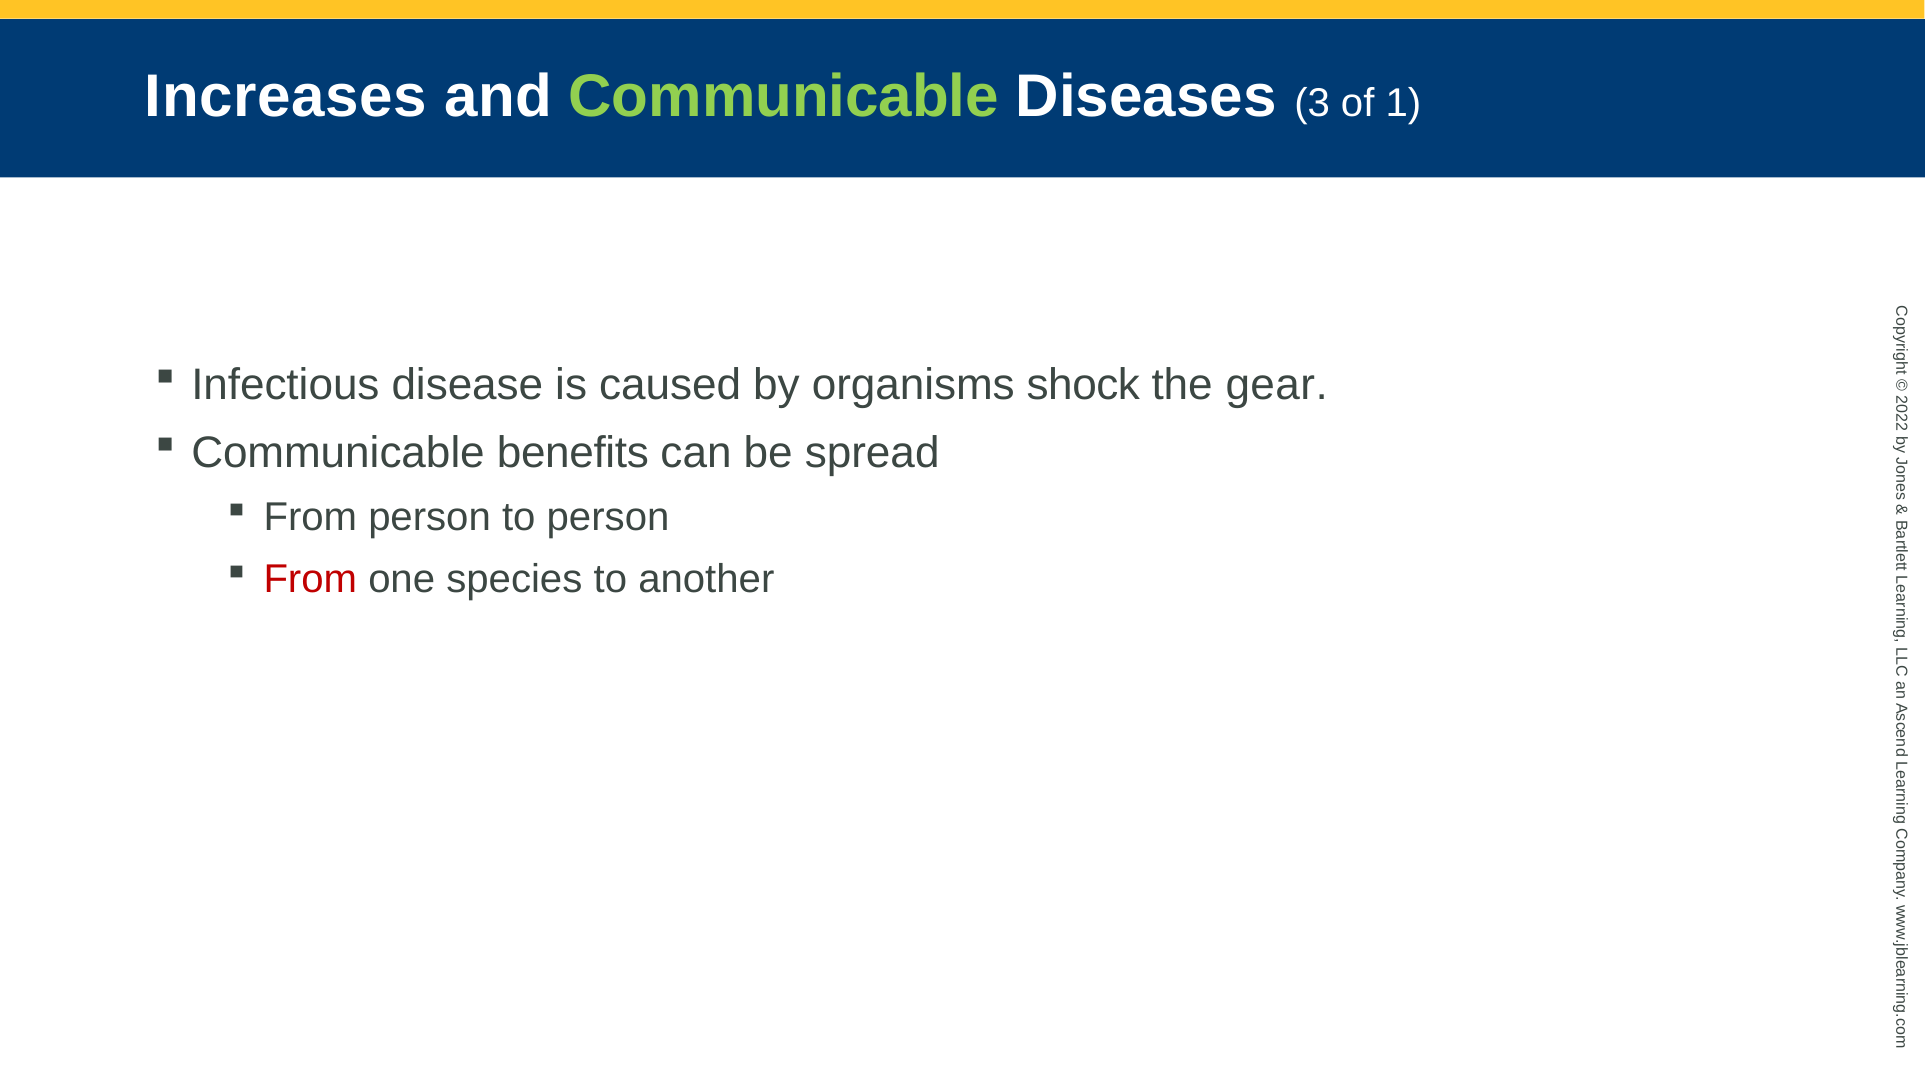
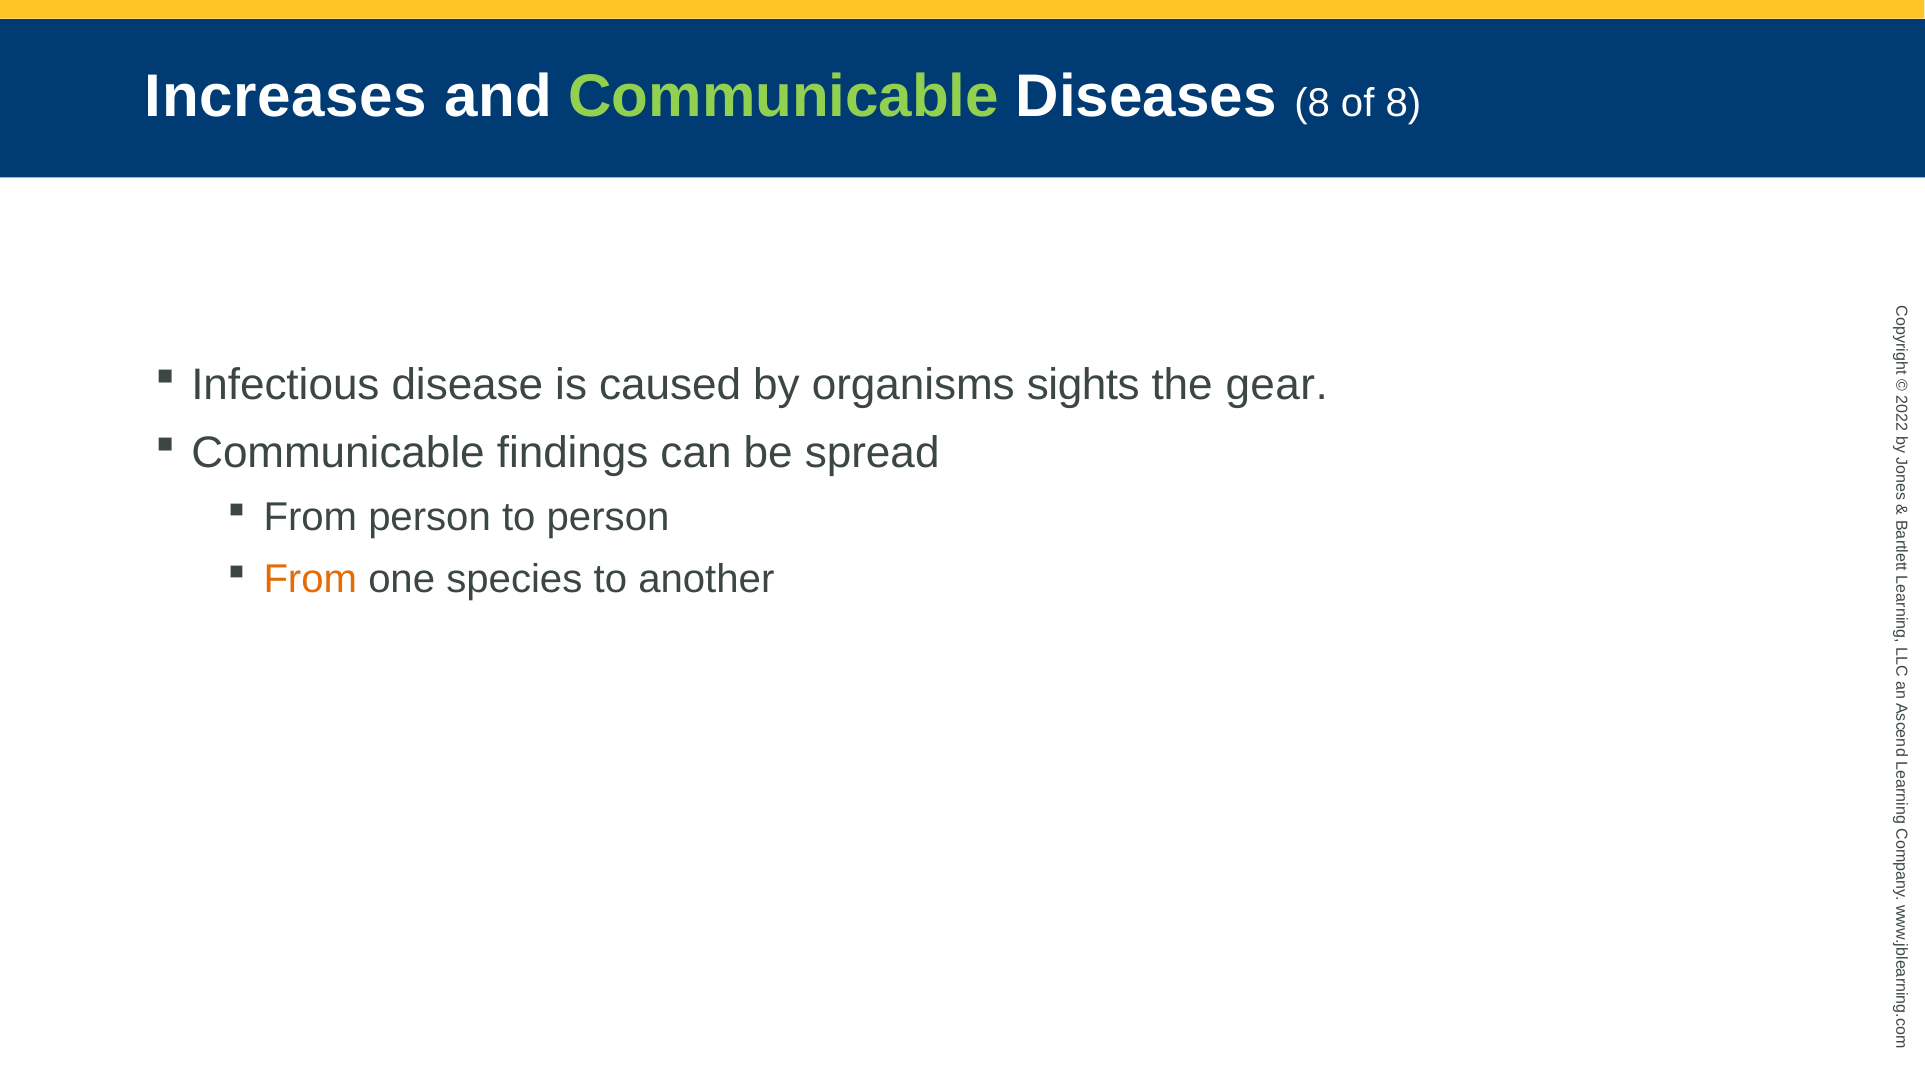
Diseases 3: 3 -> 8 (1312, 103)
of 1: 1 -> 8 (1403, 103)
shock: shock -> sights (1083, 385)
benefits: benefits -> findings (573, 453)
From colour: red -> orange (310, 580)
